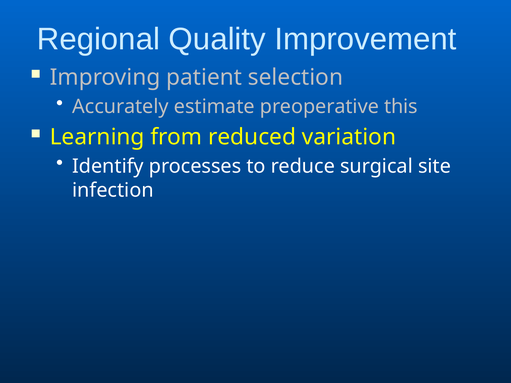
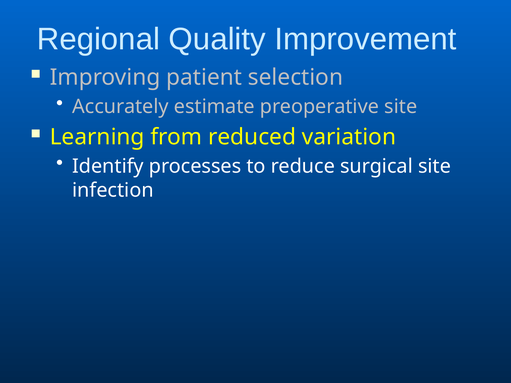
preoperative this: this -> site (401, 107)
